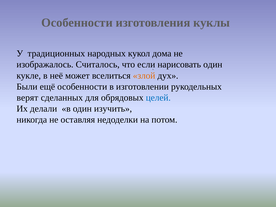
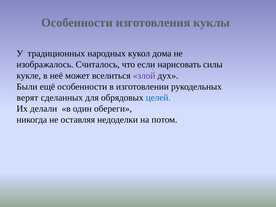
нарисовать один: один -> силы (213, 65)
злой colour: orange -> purple (144, 76)
изучить: изучить -> обереги (113, 109)
